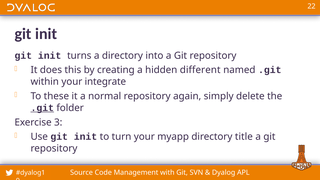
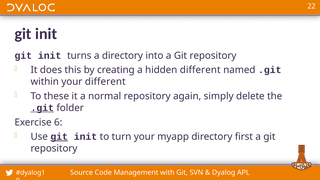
your integrate: integrate -> different (105, 82)
3: 3 -> 6 (58, 122)
git underline: none -> present (59, 137)
title: title -> first (244, 137)
